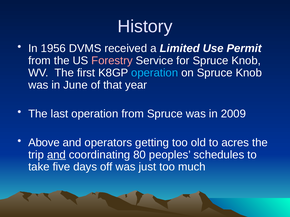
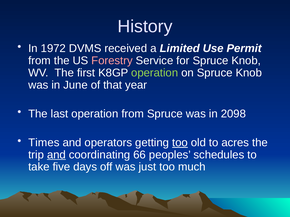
1956: 1956 -> 1972 (53, 49)
operation colour: light blue -> light green (155, 73)
2009: 2009 -> 2098 (233, 114)
Above: Above -> Times (44, 143)
too underline: none -> present (180, 143)
80: 80 -> 66 (140, 155)
